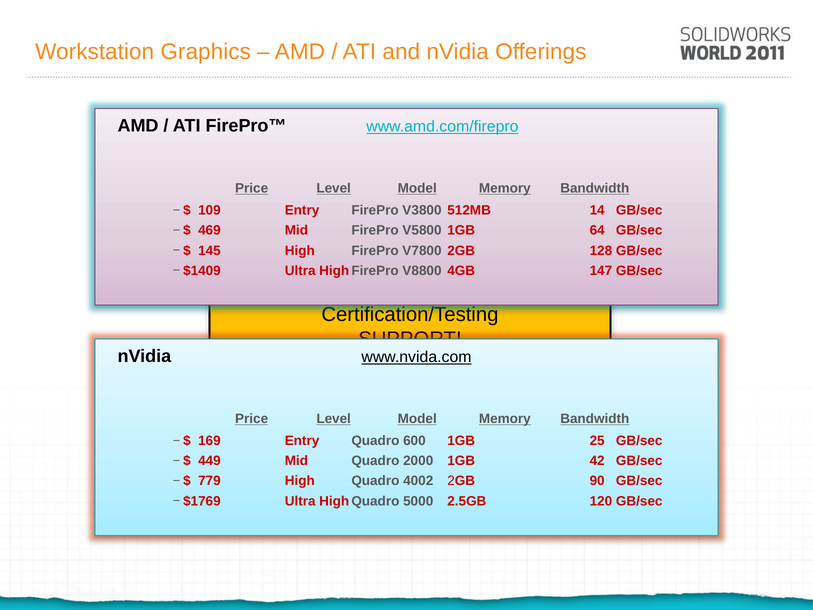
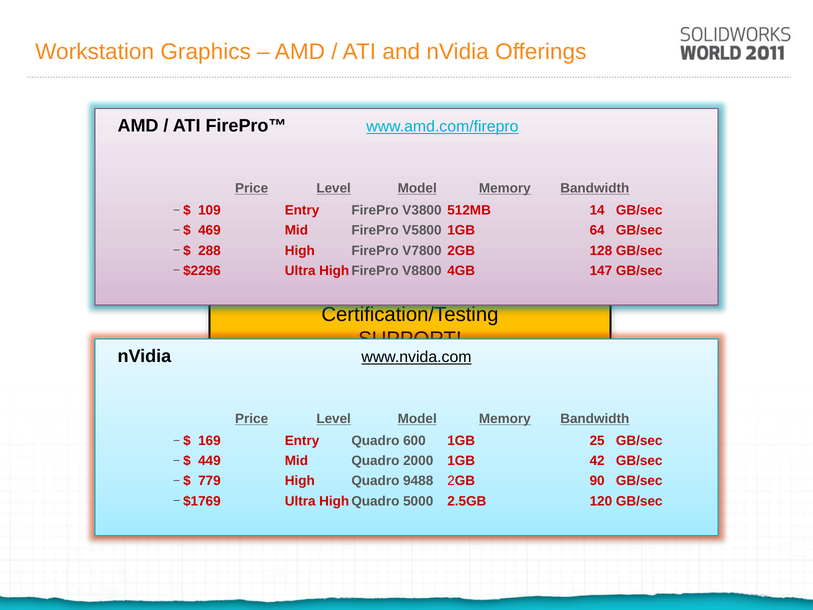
145: 145 -> 288 (209, 250)
$1409: $1409 -> $2296 (202, 271)
4002: 4002 -> 9488 (418, 481)
